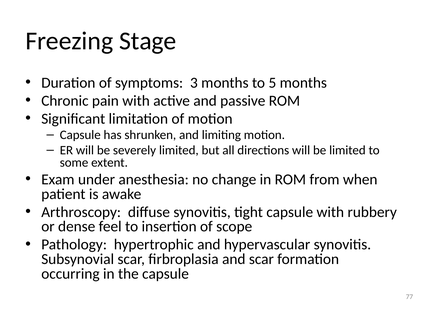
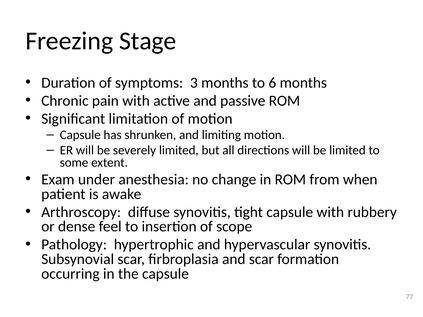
5: 5 -> 6 (272, 83)
